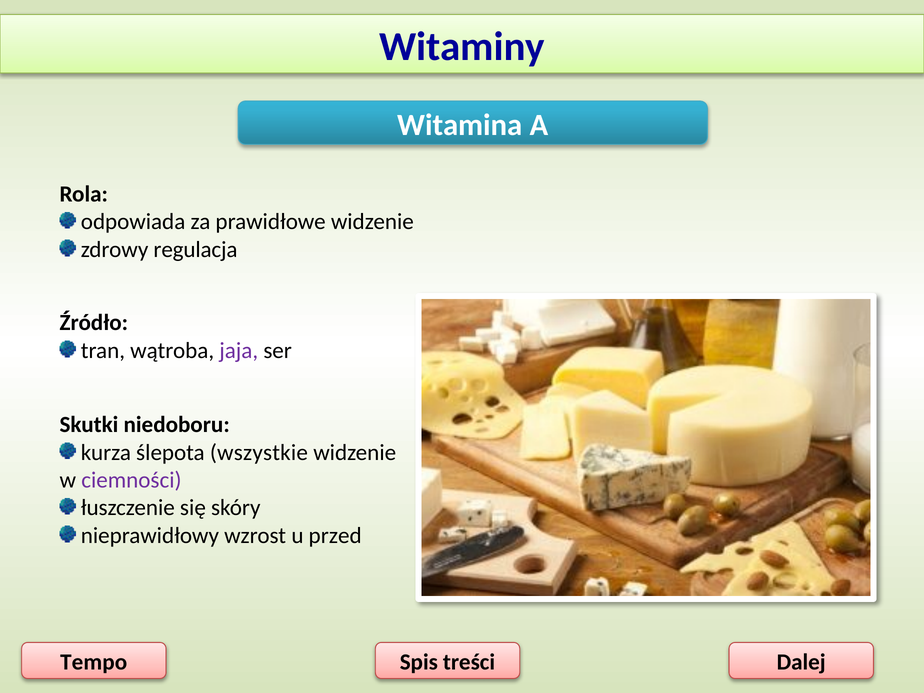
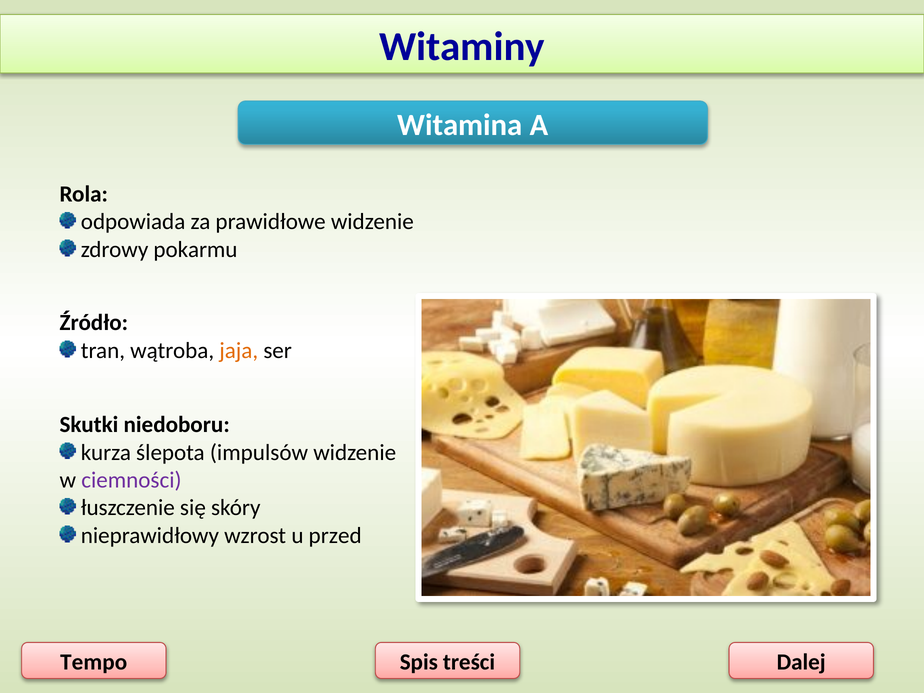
regulacja: regulacja -> pokarmu (195, 250)
jaja colour: purple -> orange (239, 351)
wszystkie: wszystkie -> impulsów (259, 452)
